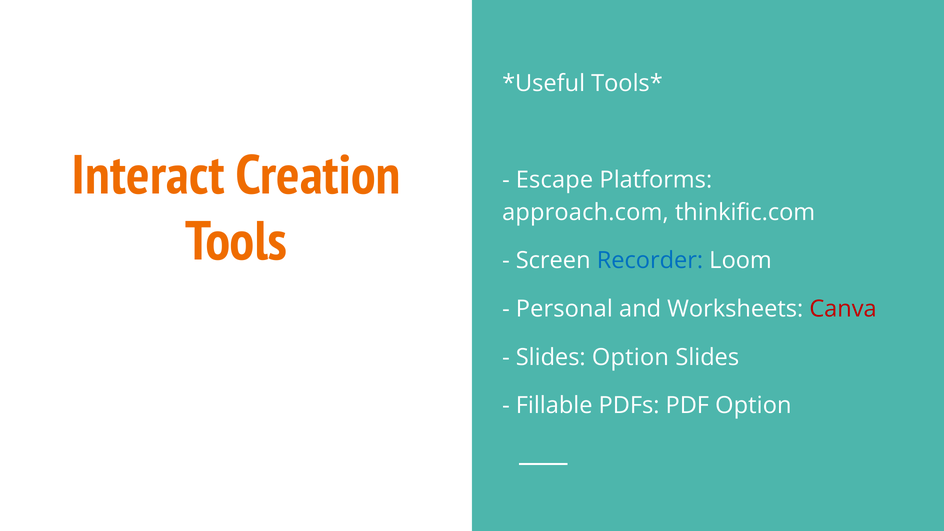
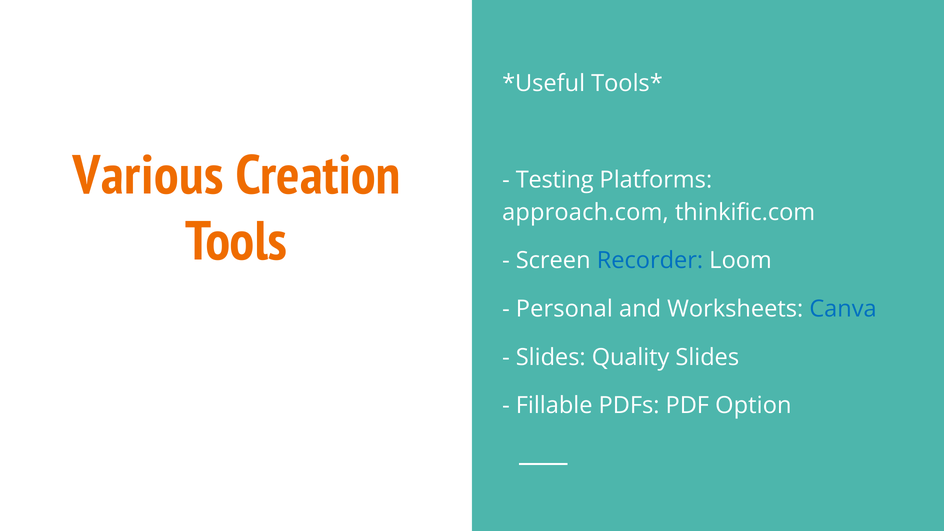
Interact: Interact -> Various (148, 176)
Escape: Escape -> Testing (555, 180)
Canva colour: red -> blue (843, 309)
Slides Option: Option -> Quality (631, 357)
